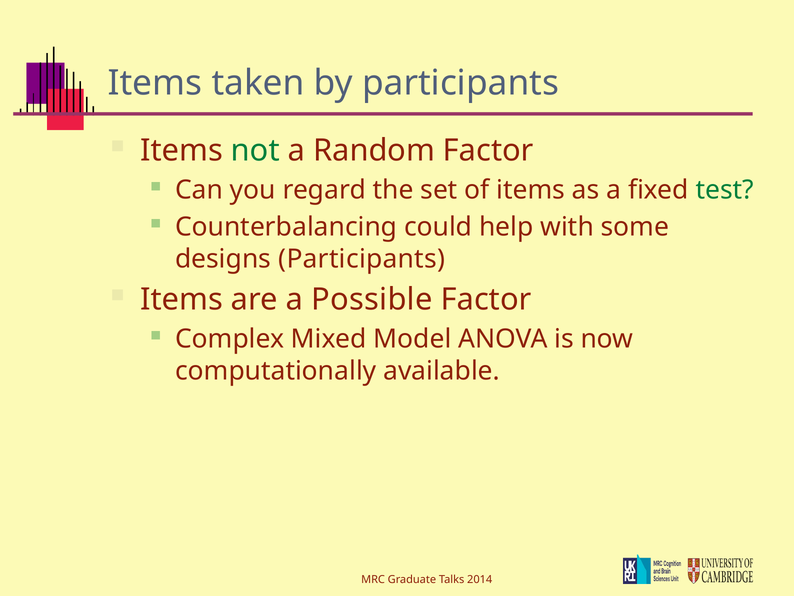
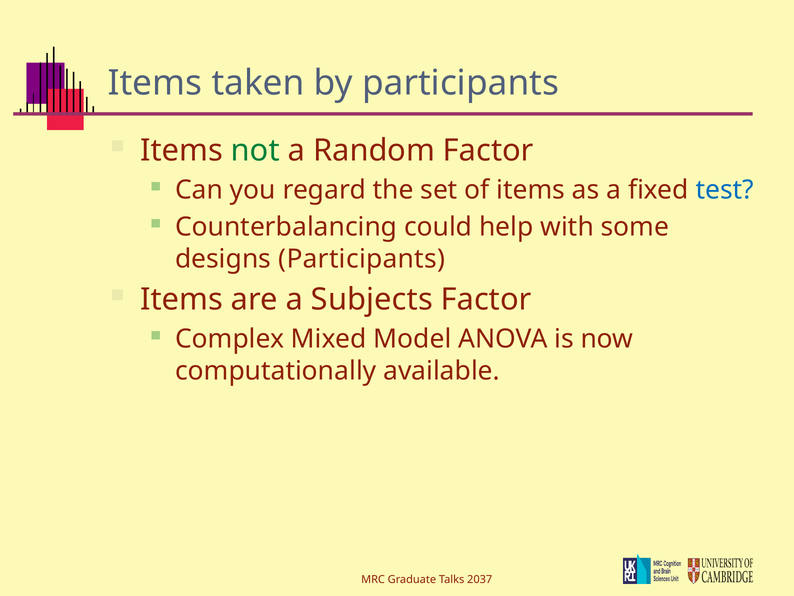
test colour: green -> blue (725, 190)
Possible: Possible -> Subjects (372, 299)
2014: 2014 -> 2037 (480, 579)
